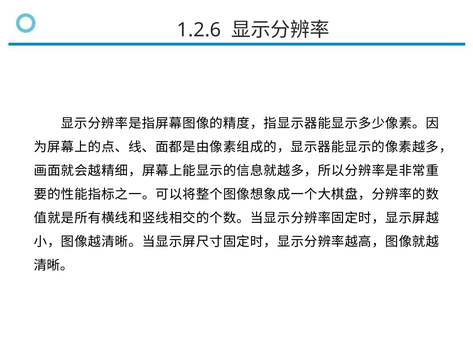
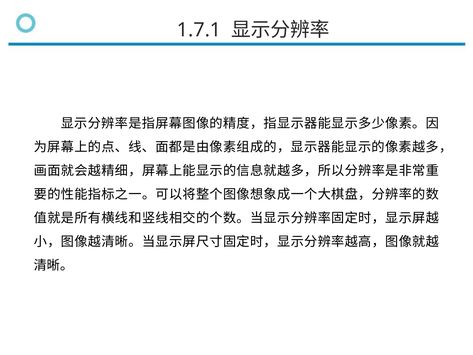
1.2.6: 1.2.6 -> 1.7.1 (199, 30)
